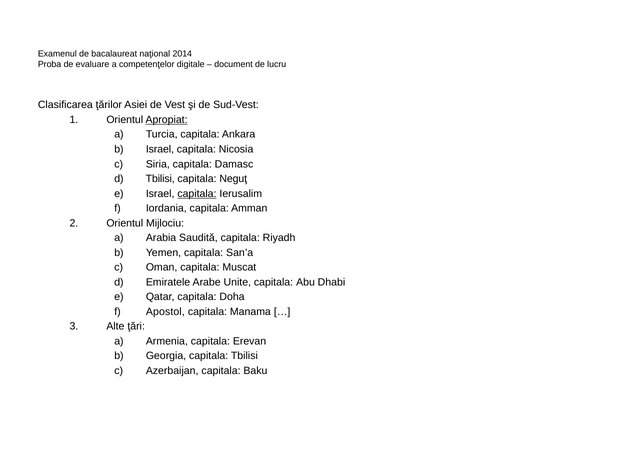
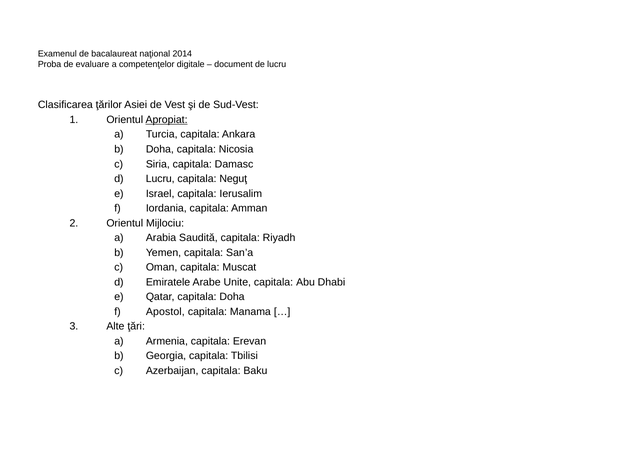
Israel: Israel -> Doha (160, 149)
Tbilisi: Tbilisi -> Lucru (160, 179)
capitala underline: present -> none (197, 194)
